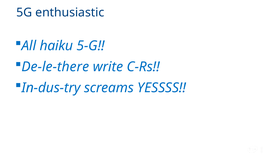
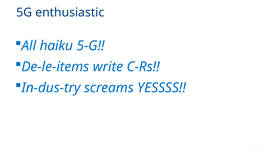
De-le-there: De-le-there -> De-le-items (55, 67)
